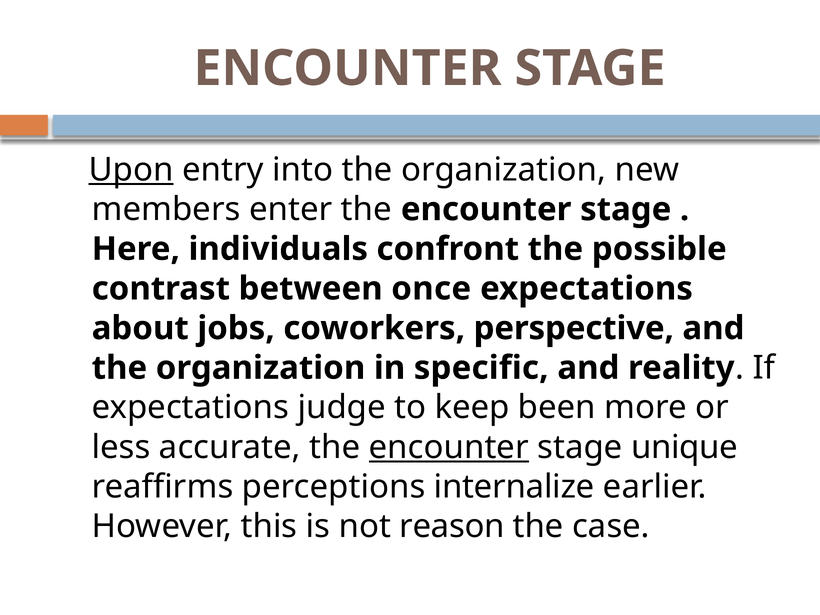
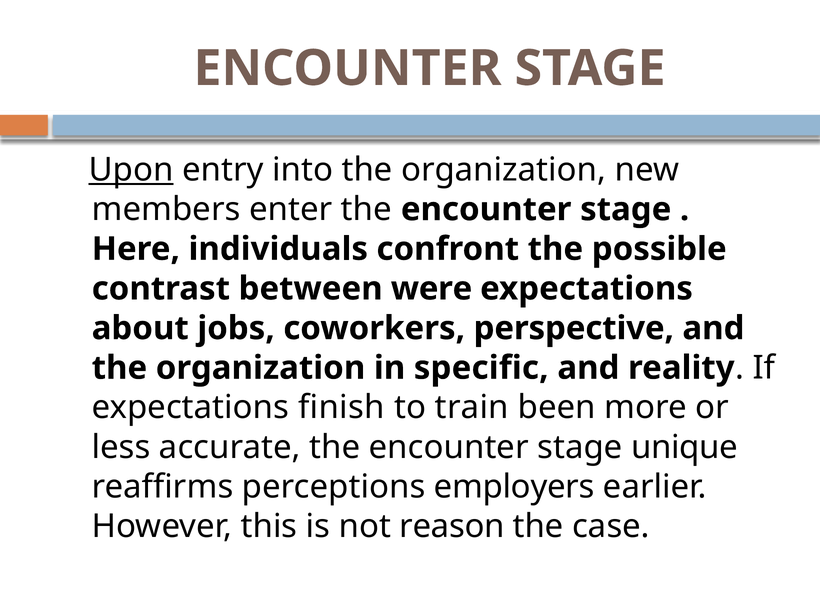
once: once -> were (432, 289)
judge: judge -> finish (342, 408)
keep: keep -> train (472, 408)
encounter underline: present -> none (449, 447)
internalize: internalize -> employers (514, 487)
